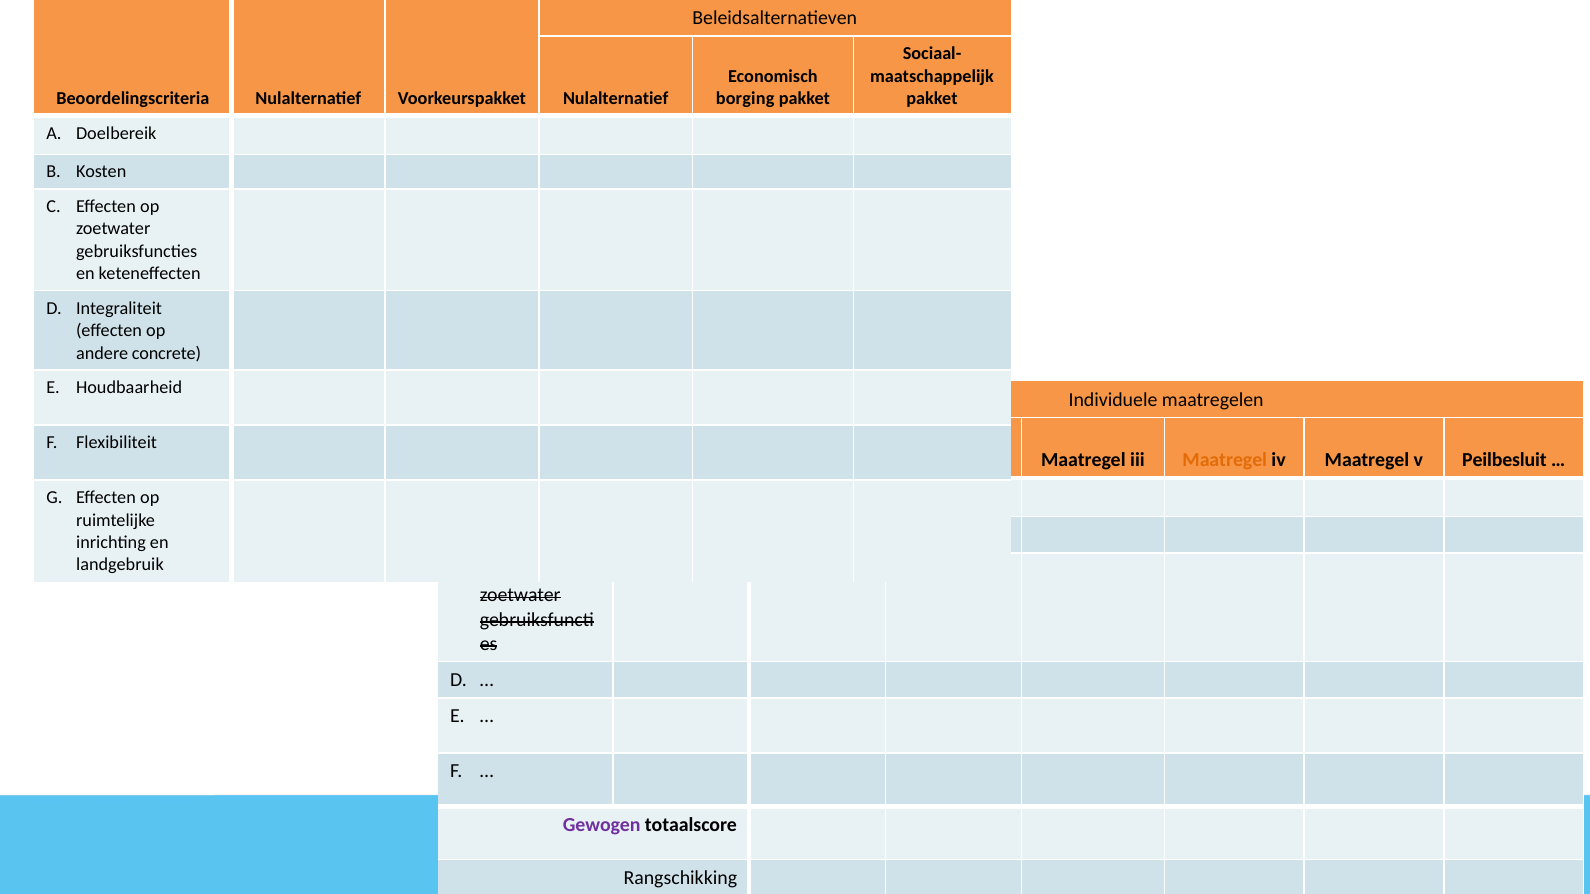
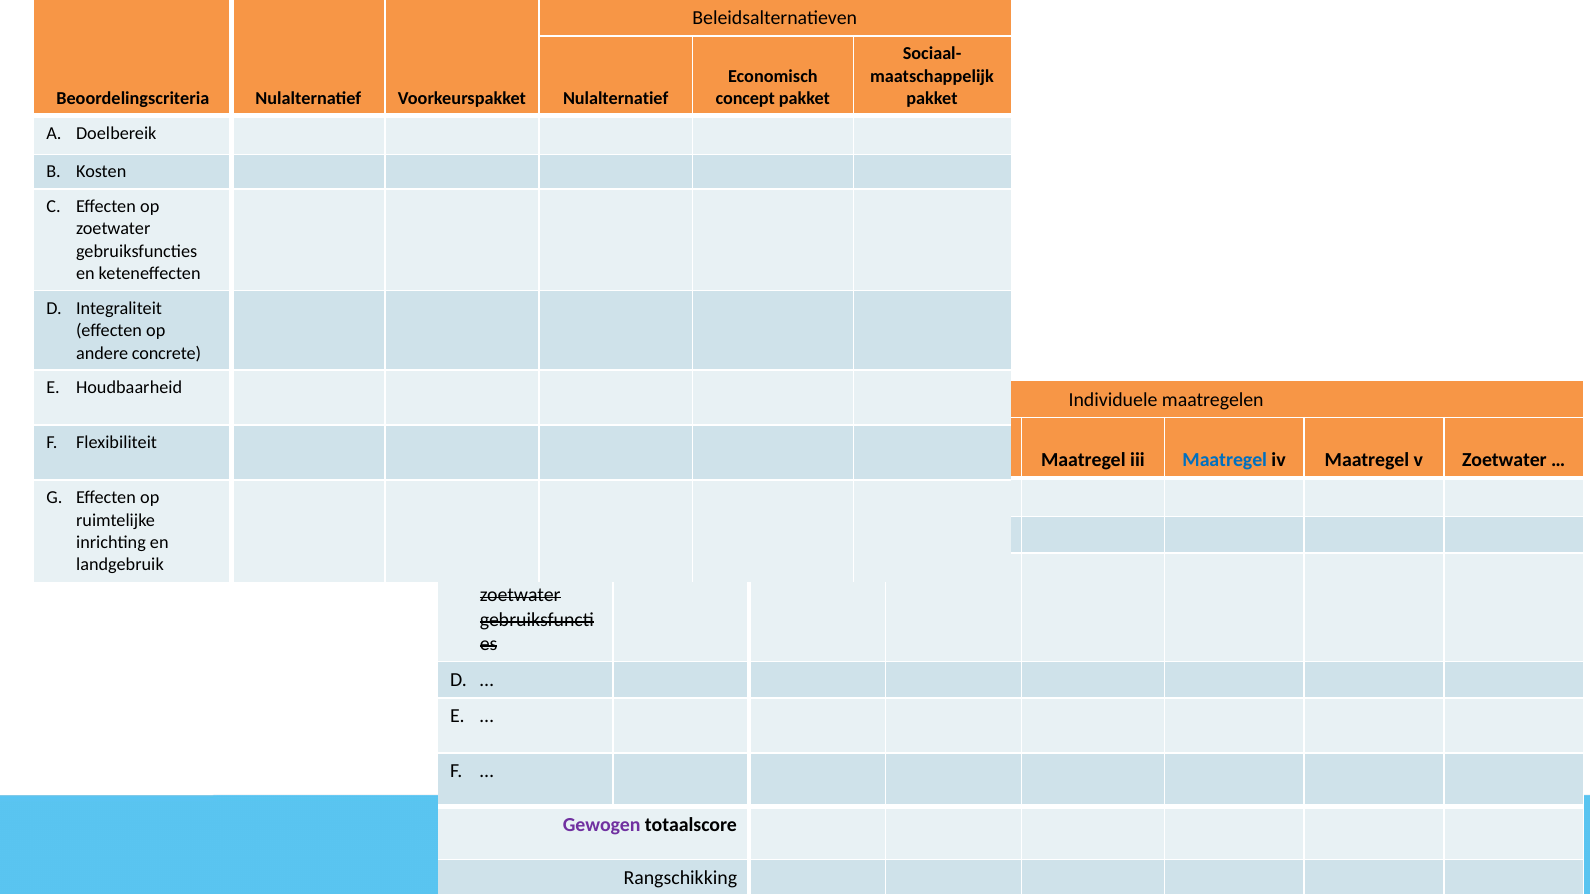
borging: borging -> concept (745, 99)
Maatregel colour: orange -> blue (1225, 460)
v Peilbesluit: Peilbesluit -> Zoetwater (1504, 460)
